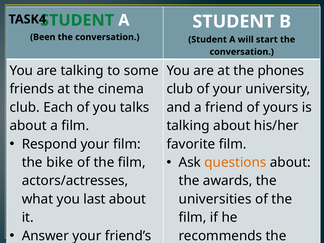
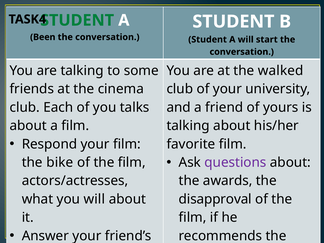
phones: phones -> walked (281, 71)
questions colour: orange -> purple (235, 162)
you last: last -> will (94, 199)
universities: universities -> disapproval (215, 199)
